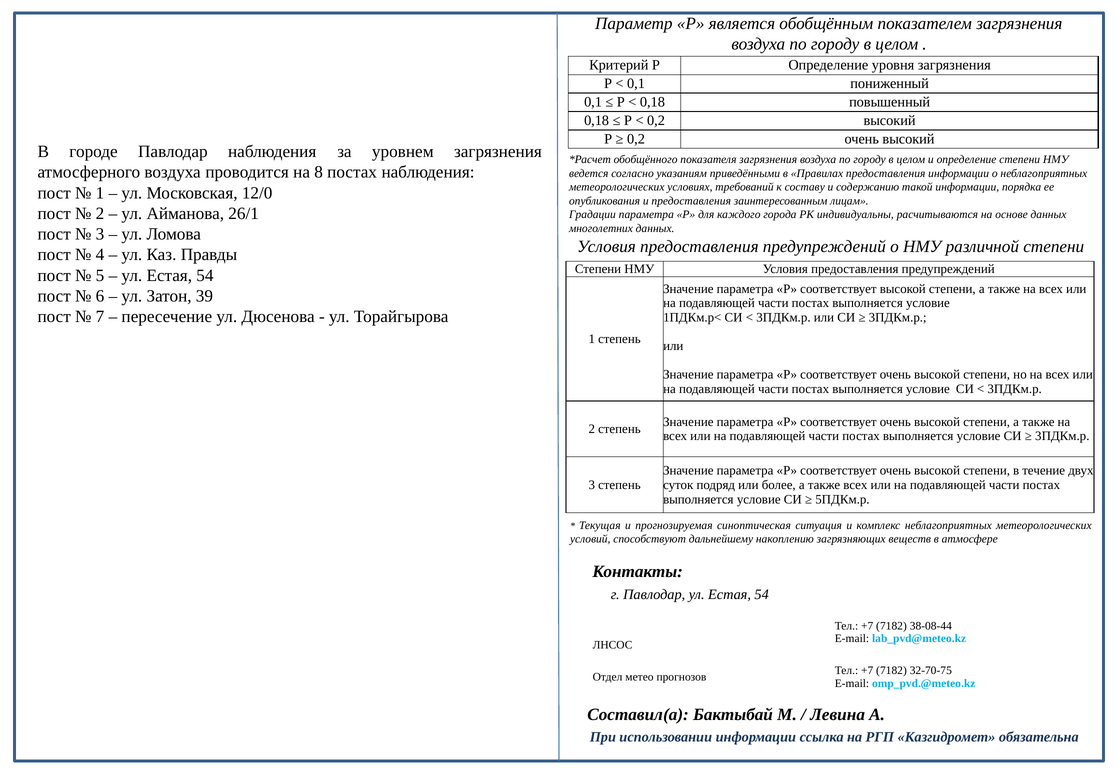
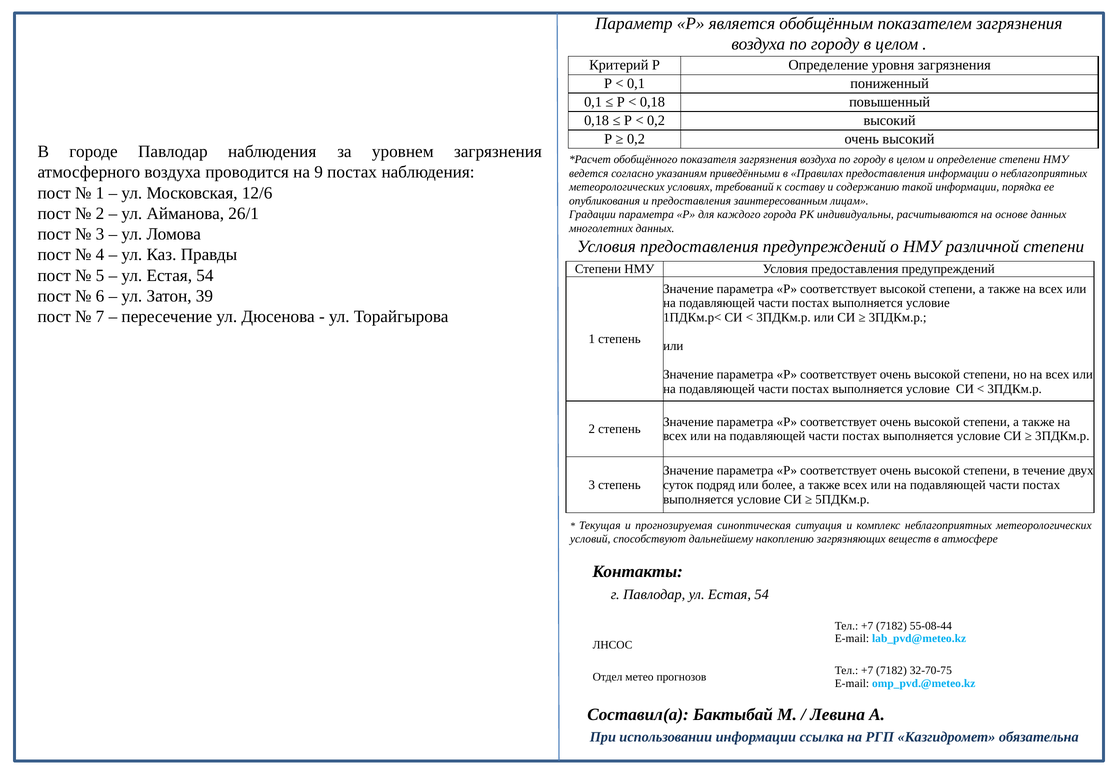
8: 8 -> 9 (319, 172)
12/0: 12/0 -> 12/6 (257, 193)
38-08-44: 38-08-44 -> 55-08-44 (931, 626)
